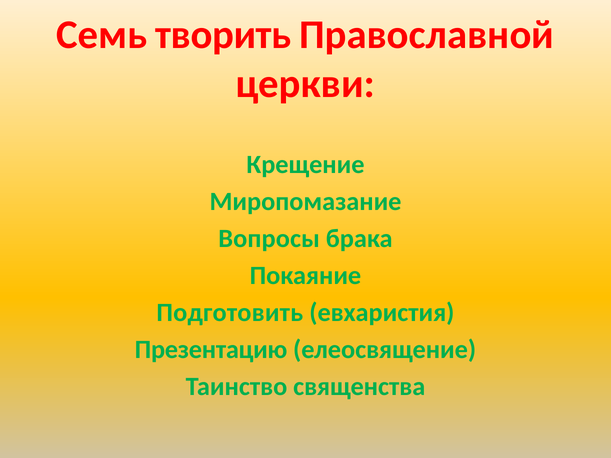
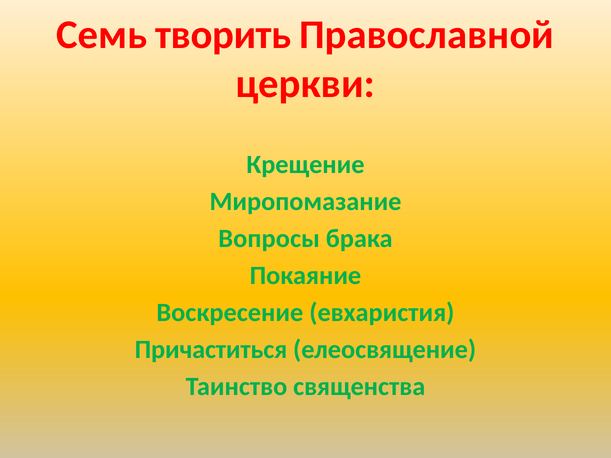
Подготовить: Подготовить -> Воскресение (230, 313)
Презентацию: Презентацию -> Причаститься (211, 350)
